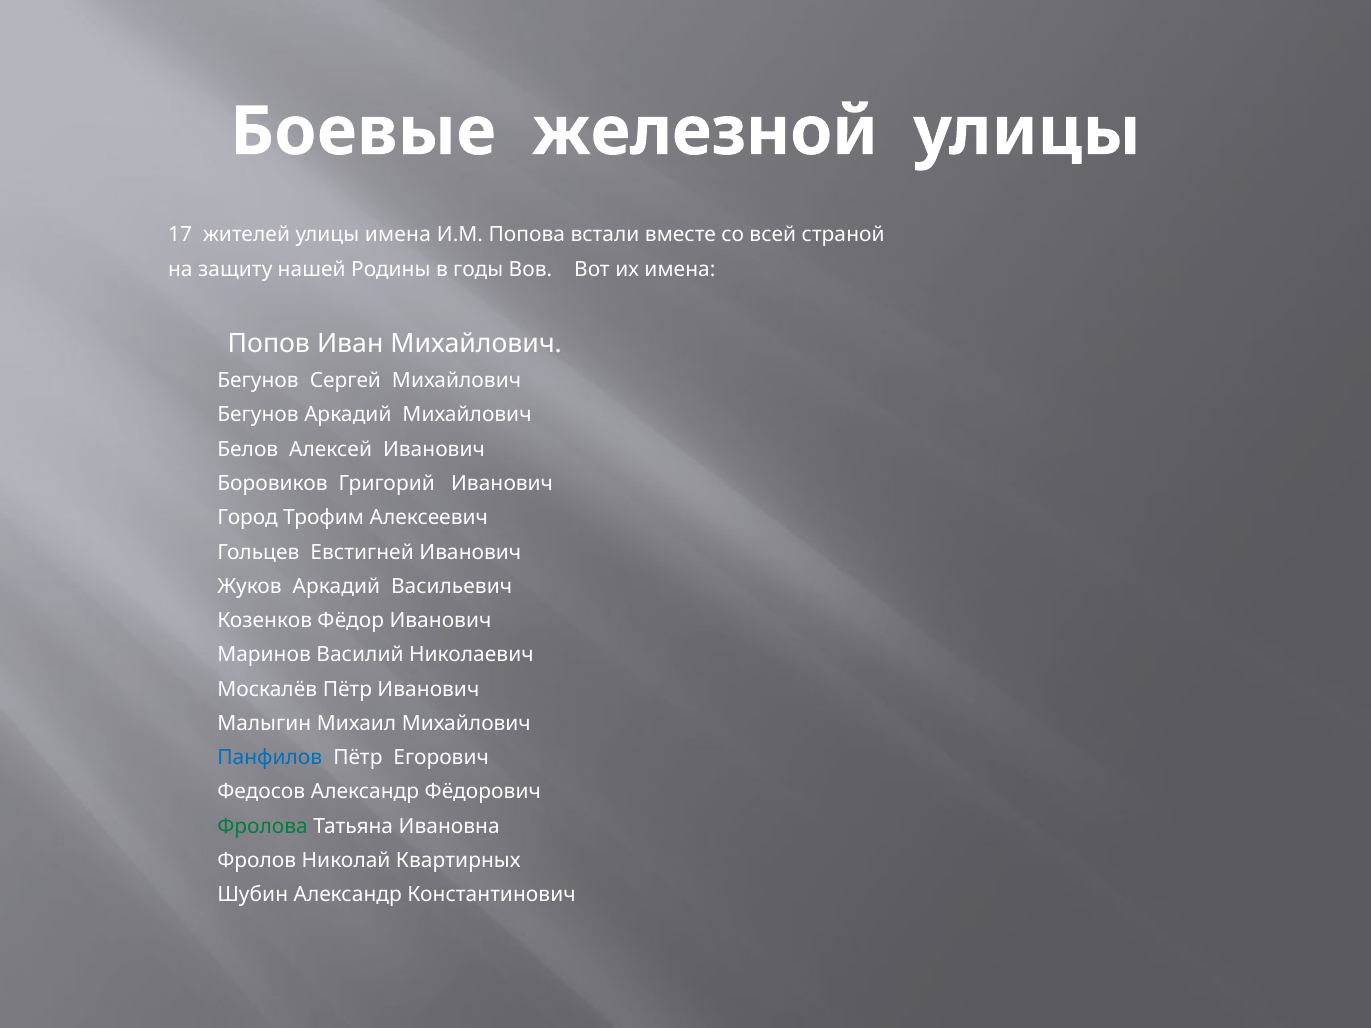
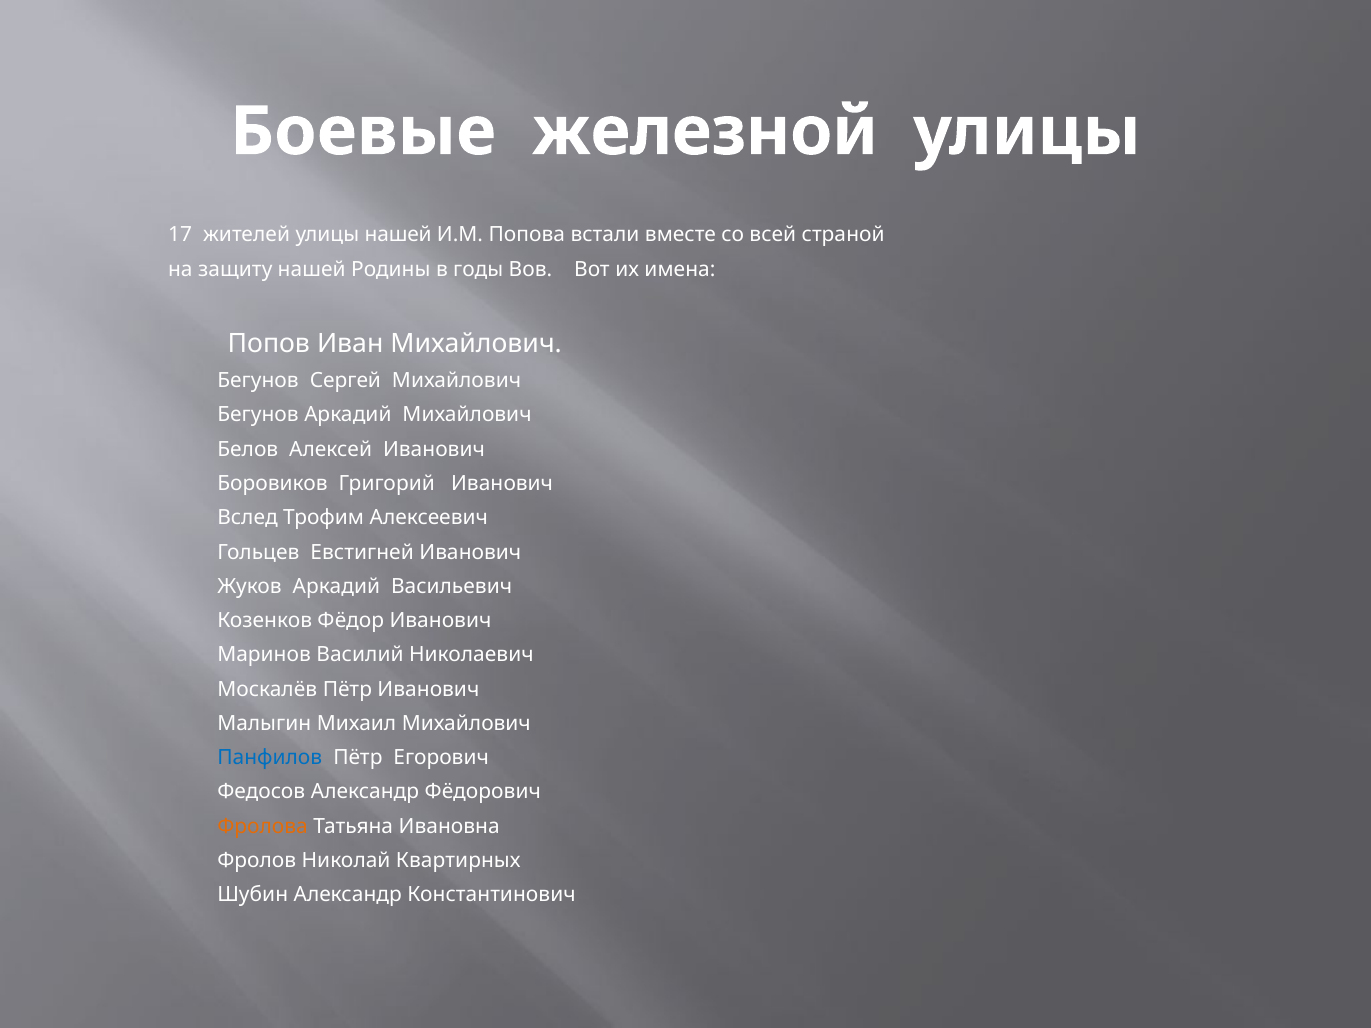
улицы имена: имена -> нашей (398, 235)
Город: Город -> Вслед (248, 518)
Фролова colour: green -> orange (263, 826)
